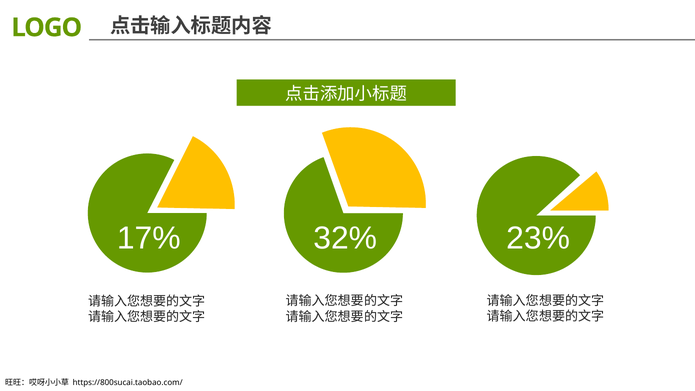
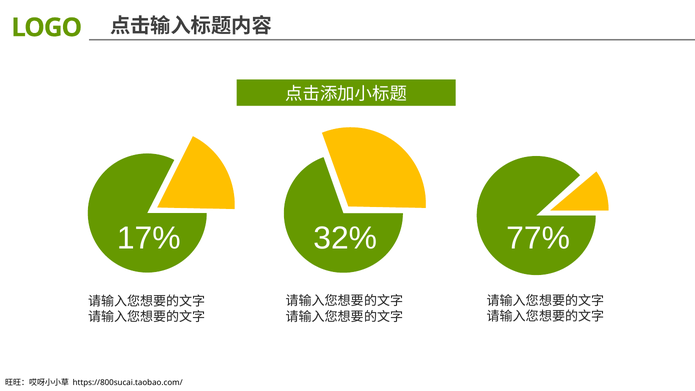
23%: 23% -> 77% (538, 238)
